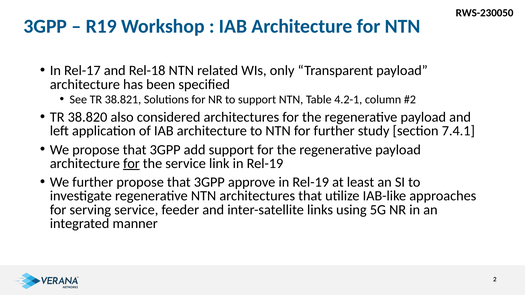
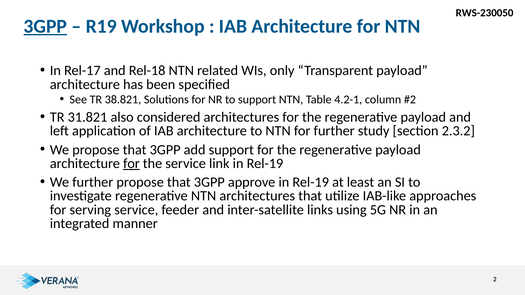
3GPP underline: none -> present (45, 26)
38.820: 38.820 -> 31.821 (87, 117)
7.4.1: 7.4.1 -> 2.3.2 (458, 131)
